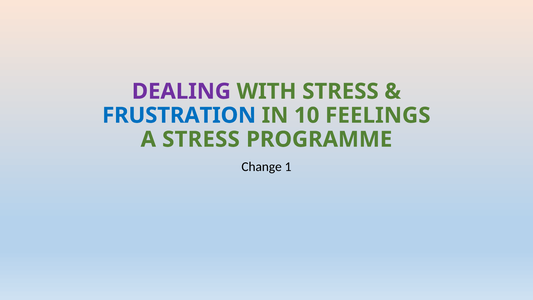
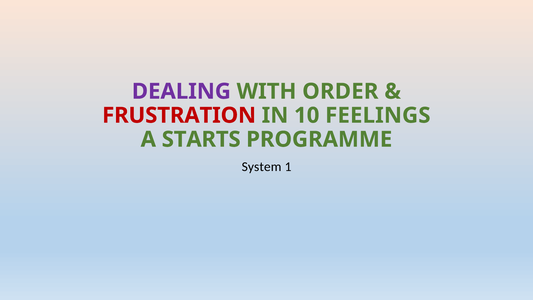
WITH STRESS: STRESS -> ORDER (340, 91)
FRUSTRATION colour: blue -> red (179, 115)
A STRESS: STRESS -> STARTS (201, 139)
Change: Change -> System (262, 167)
